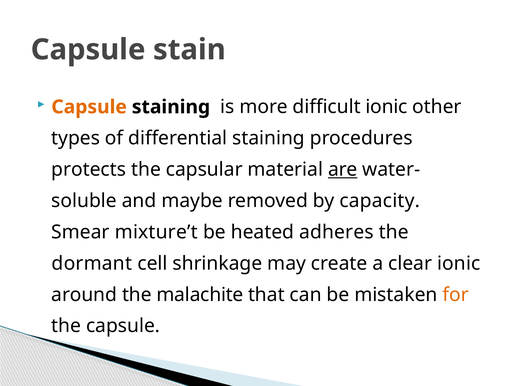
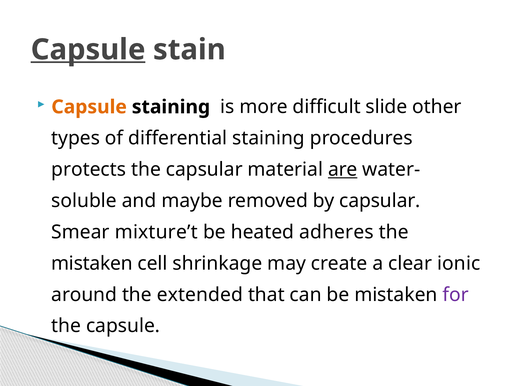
Capsule underline: none -> present (88, 50)
difficult ionic: ionic -> slide (386, 107)
by capacity: capacity -> capsular (380, 201)
dormant: dormant -> mistaken (92, 263)
malachite: malachite -> extended (200, 294)
for colour: orange -> purple (456, 294)
